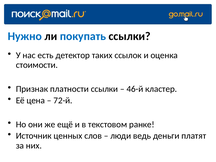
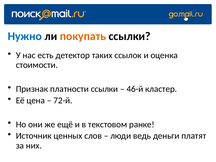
покупать colour: blue -> orange (83, 36)
